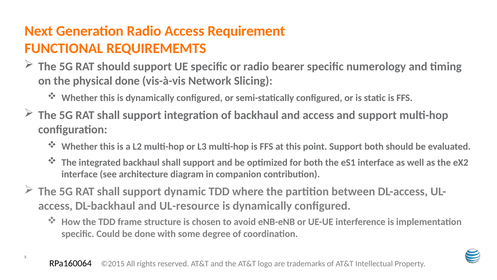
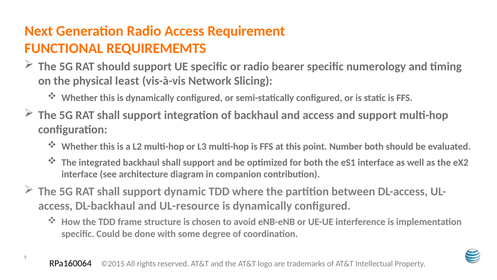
physical done: done -> least (127, 81)
point Support: Support -> Number (346, 147)
